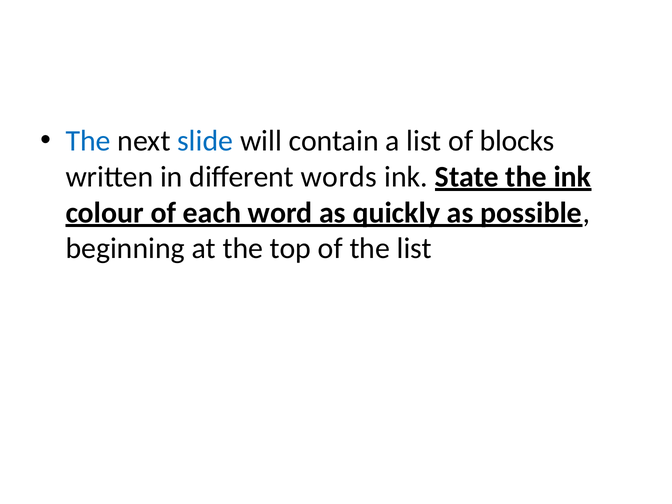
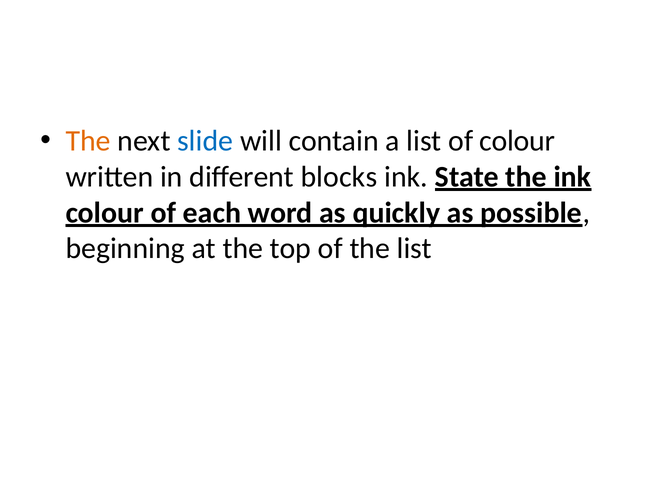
The colour: blue -> orange (88, 141)
of blocks: blocks -> colour (517, 141)
words: words -> blocks (339, 177)
